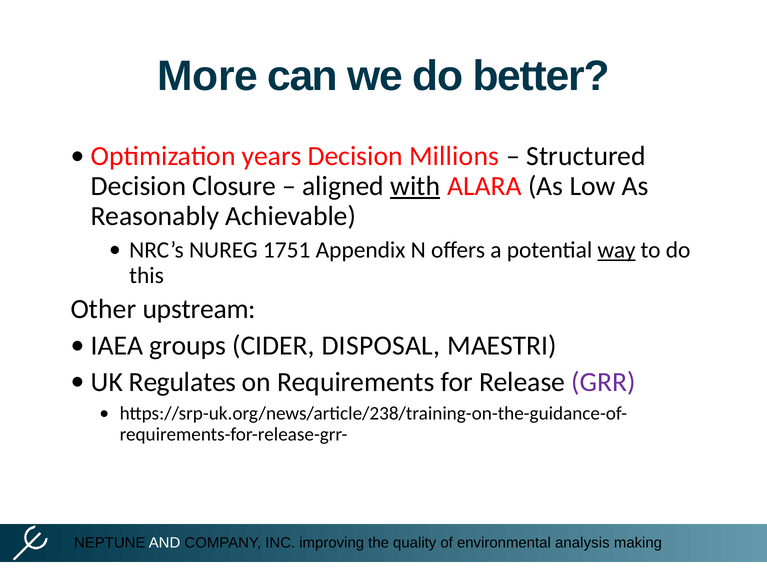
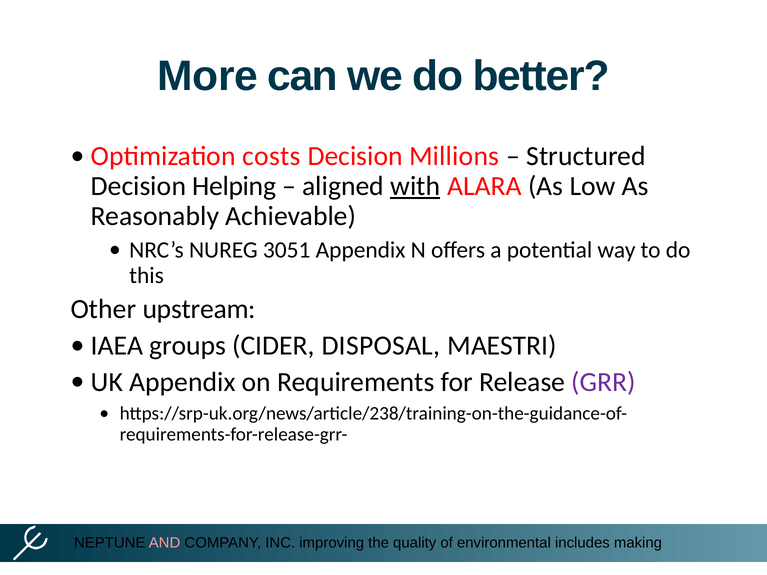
years: years -> costs (271, 156)
Closure: Closure -> Helping (234, 186)
1751: 1751 -> 3051 (287, 250)
way underline: present -> none (617, 250)
UK Regulates: Regulates -> Appendix (182, 382)
AND colour: white -> pink (165, 543)
analysis: analysis -> includes (582, 543)
